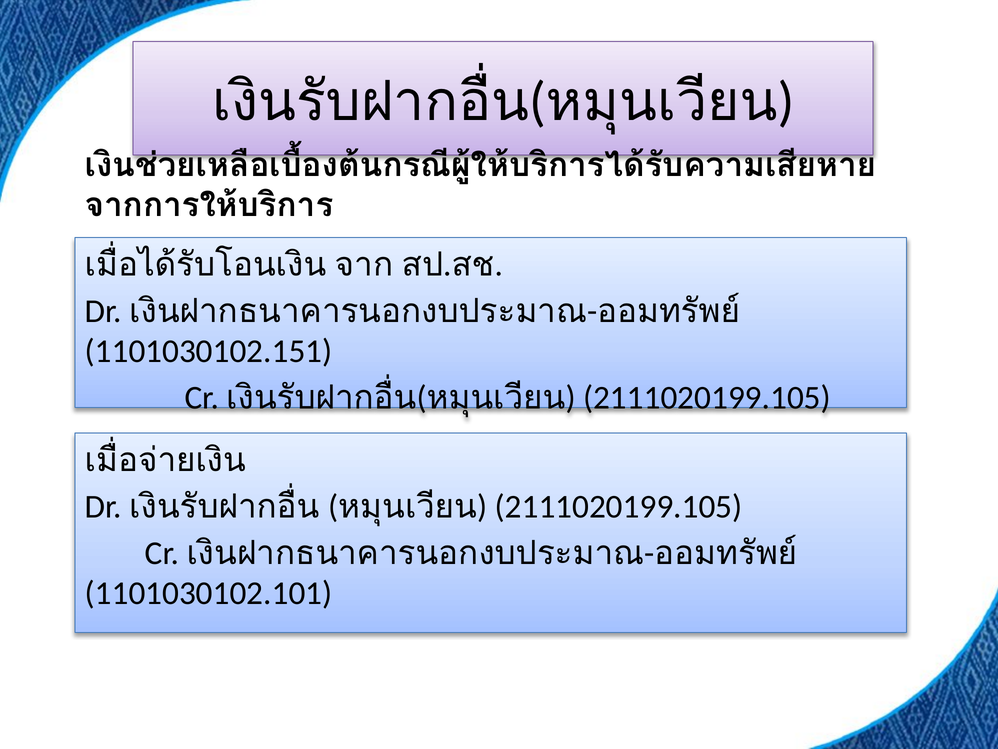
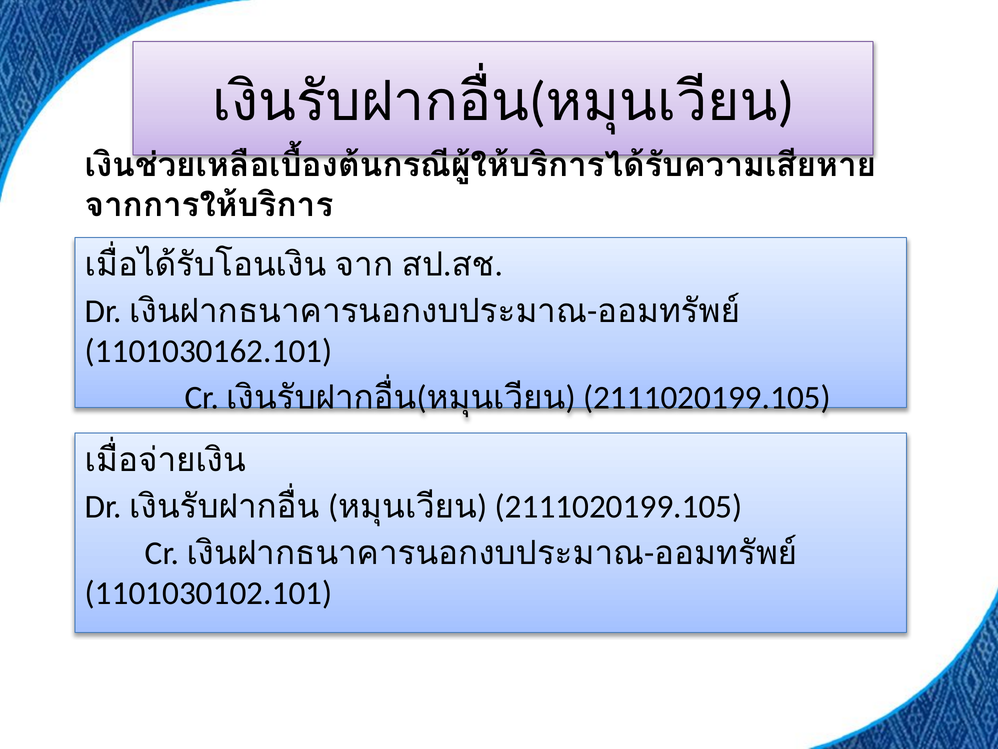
1101030102.151: 1101030102.151 -> 1101030162.101 (209, 351)
